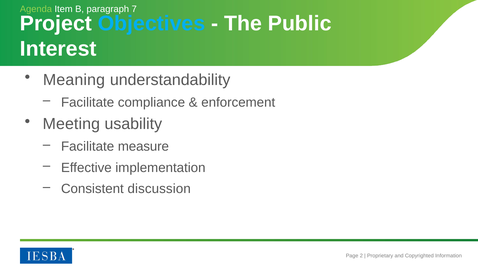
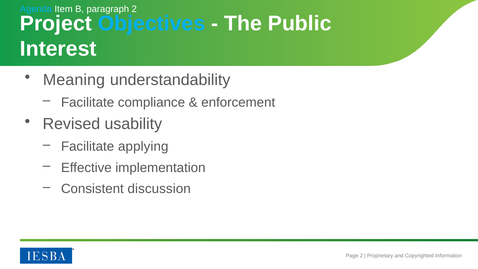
Agenda colour: light green -> light blue (36, 9)
paragraph 7: 7 -> 2 (134, 9)
Meeting: Meeting -> Revised (71, 124)
measure: measure -> applying (143, 146)
